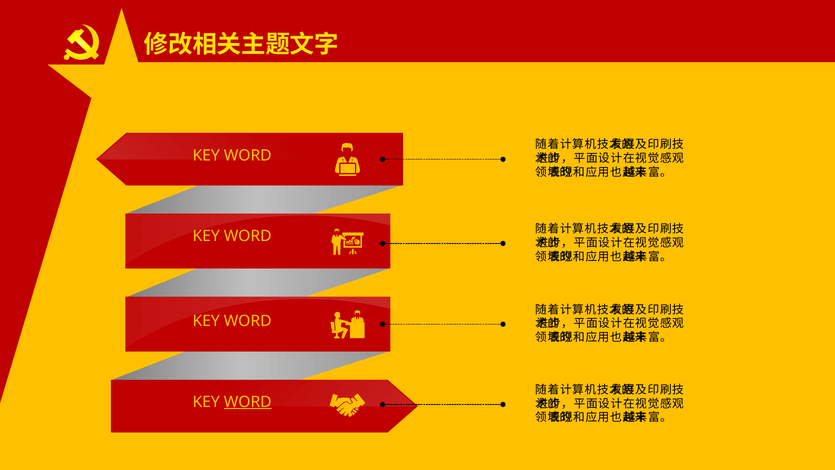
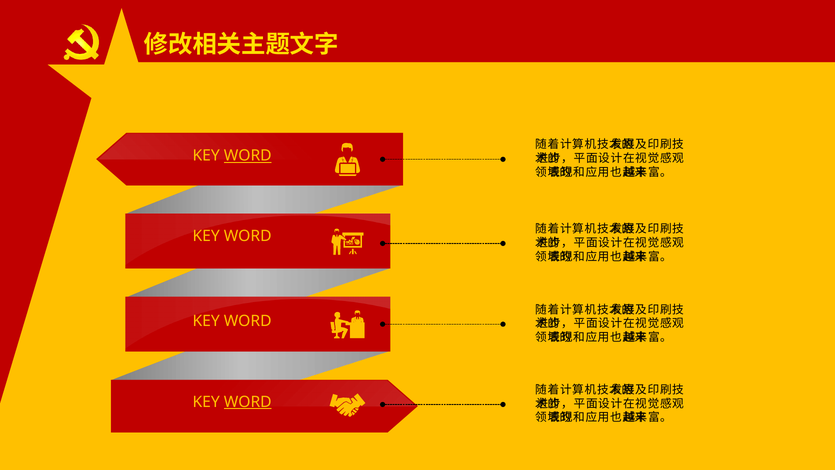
WORD underline: none -> present (248, 156)
